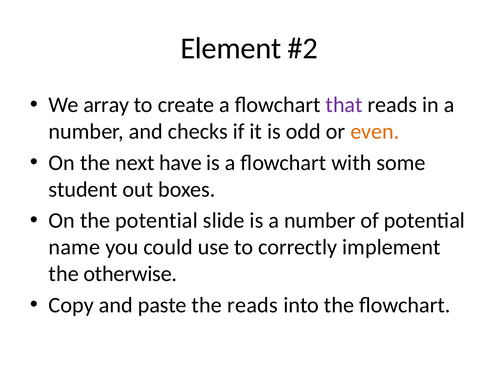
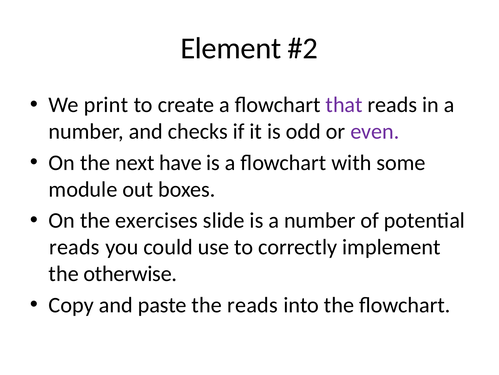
array: array -> print (106, 105)
even colour: orange -> purple (375, 131)
student: student -> module (83, 189)
the potential: potential -> exercises (157, 220)
name: name -> reads (74, 247)
